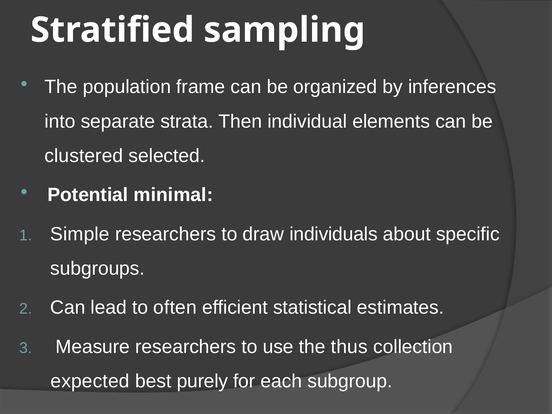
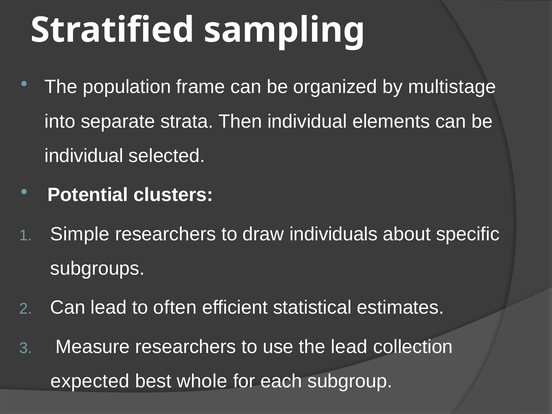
inferences: inferences -> multistage (452, 87)
clustered: clustered -> individual (84, 156)
minimal: minimal -> clusters (173, 195)
the thus: thus -> lead (349, 347)
purely: purely -> whole (202, 381)
